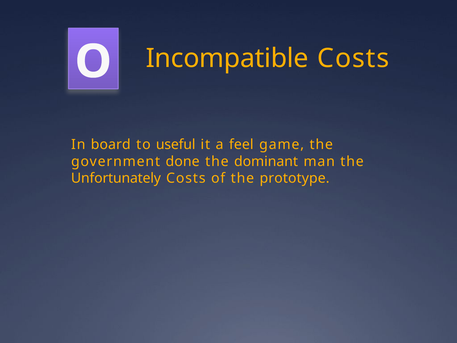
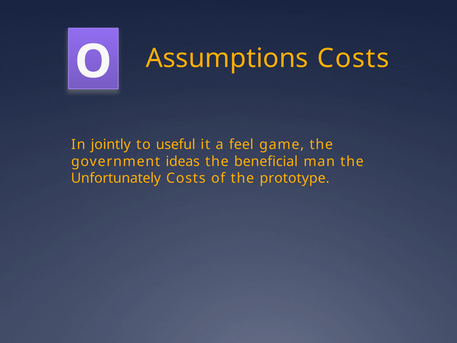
Incompatible: Incompatible -> Assumptions (227, 58)
board: board -> jointly (111, 145)
done: done -> ideas (183, 161)
dominant: dominant -> beneficial (266, 161)
